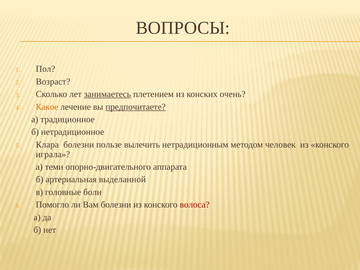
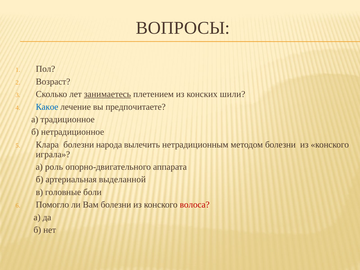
очень: очень -> шили (233, 94)
Какое colour: orange -> blue (47, 107)
предпочитаете underline: present -> none (136, 107)
пользе: пользе -> народа (109, 145)
методом человек: человек -> болезни (280, 145)
теми: теми -> роль (54, 167)
